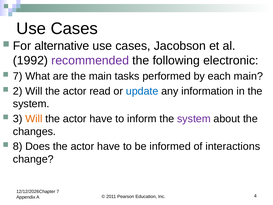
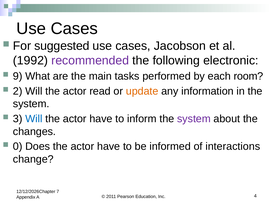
alternative: alternative -> suggested (62, 46)
7: 7 -> 9 (18, 76)
each main: main -> room (248, 76)
update colour: blue -> orange (142, 91)
Will colour: orange -> blue (34, 119)
8: 8 -> 0 (18, 146)
